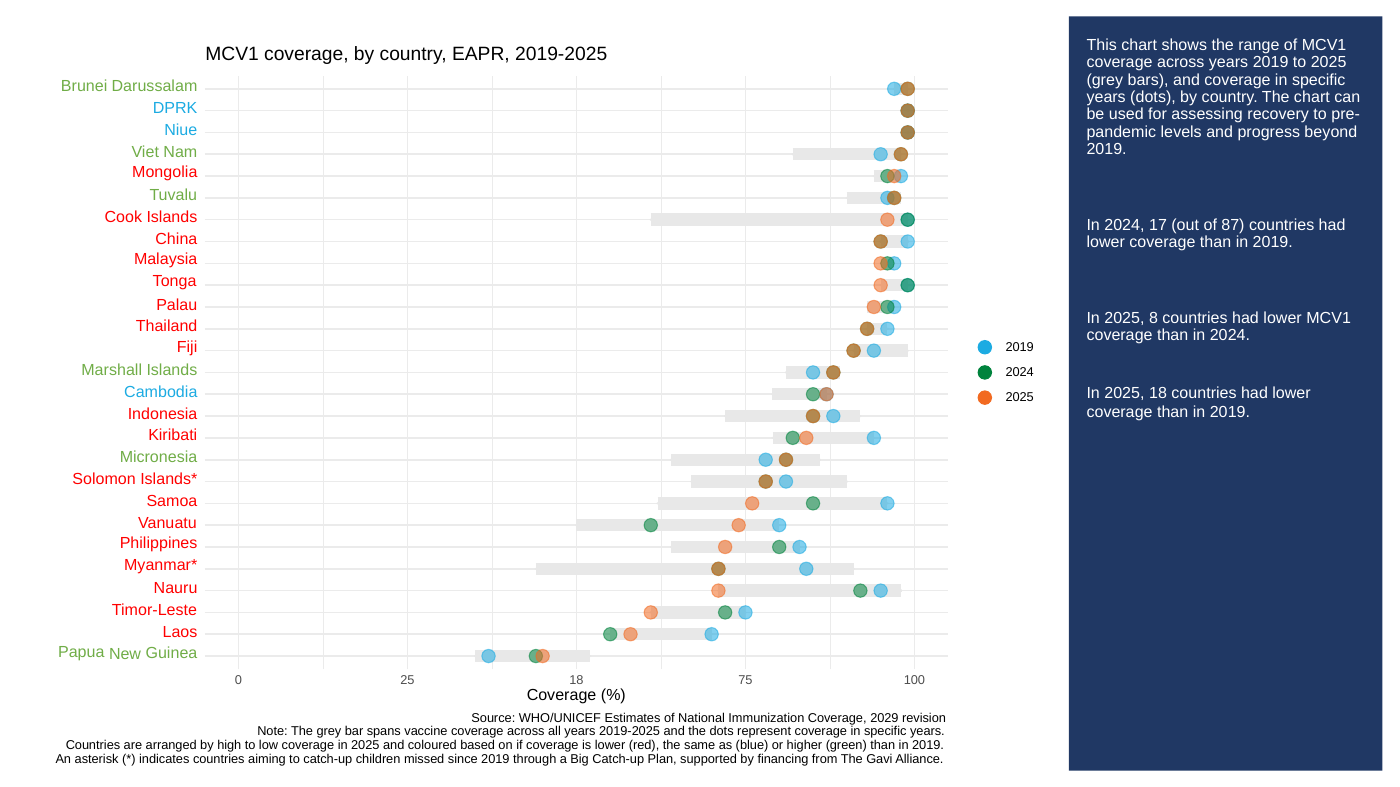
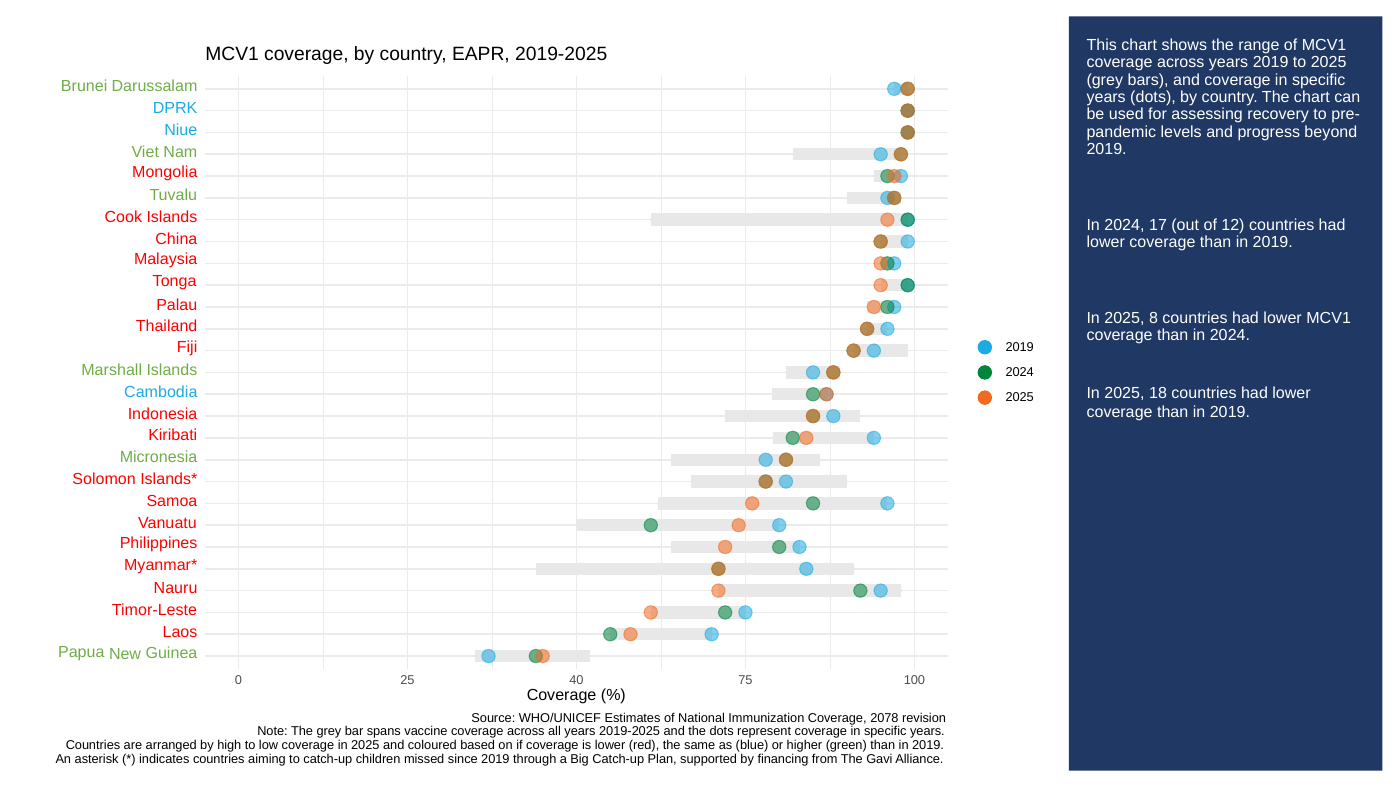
87: 87 -> 12 (1233, 225)
25 18: 18 -> 40 (576, 681)
2029: 2029 -> 2078 (884, 718)
